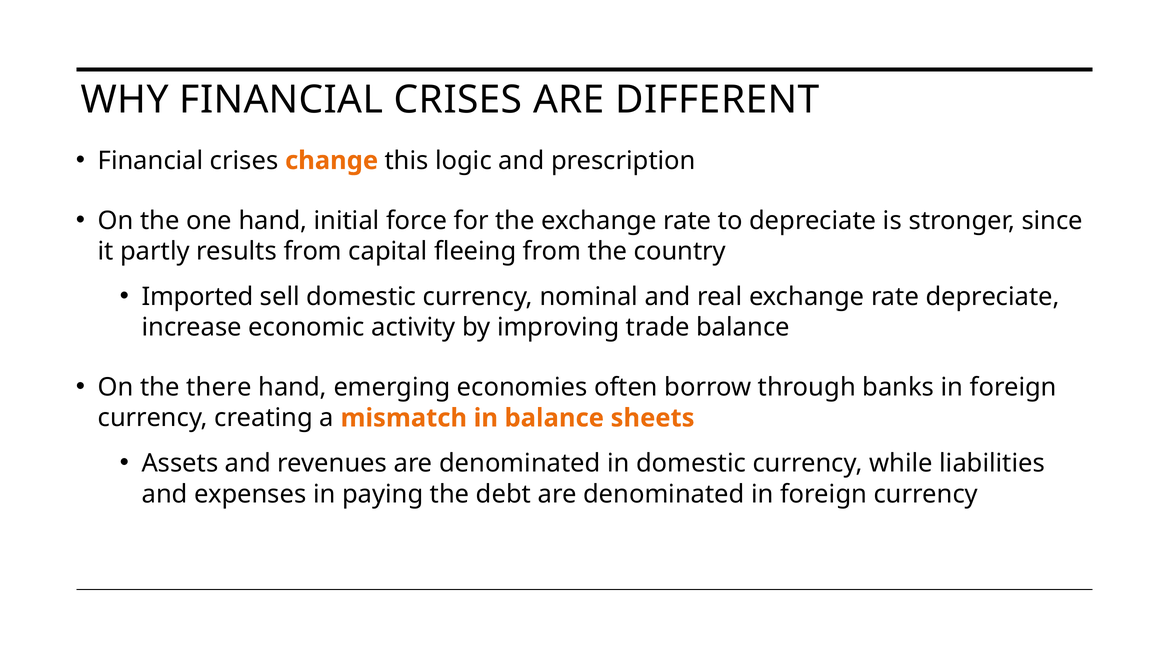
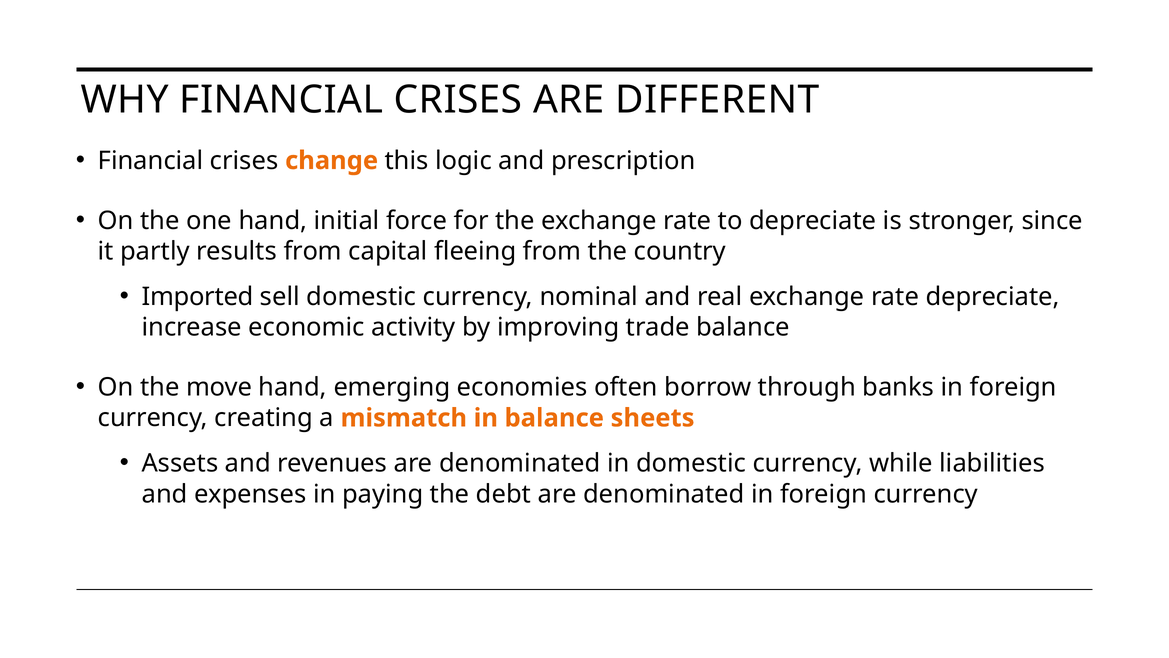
there: there -> move (219, 387)
